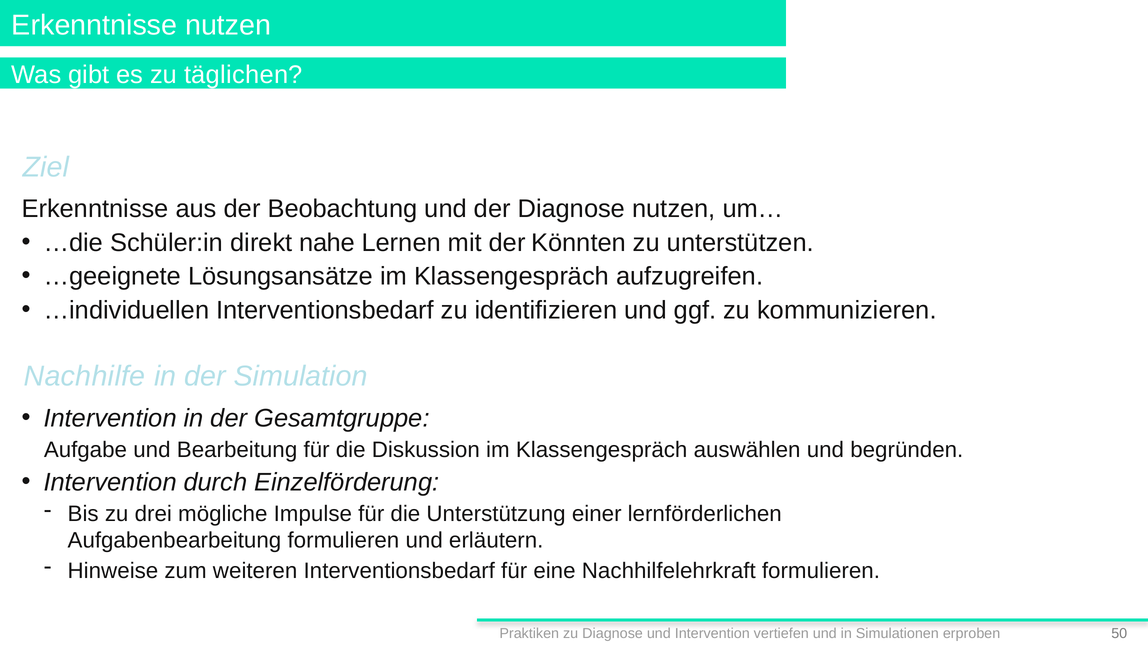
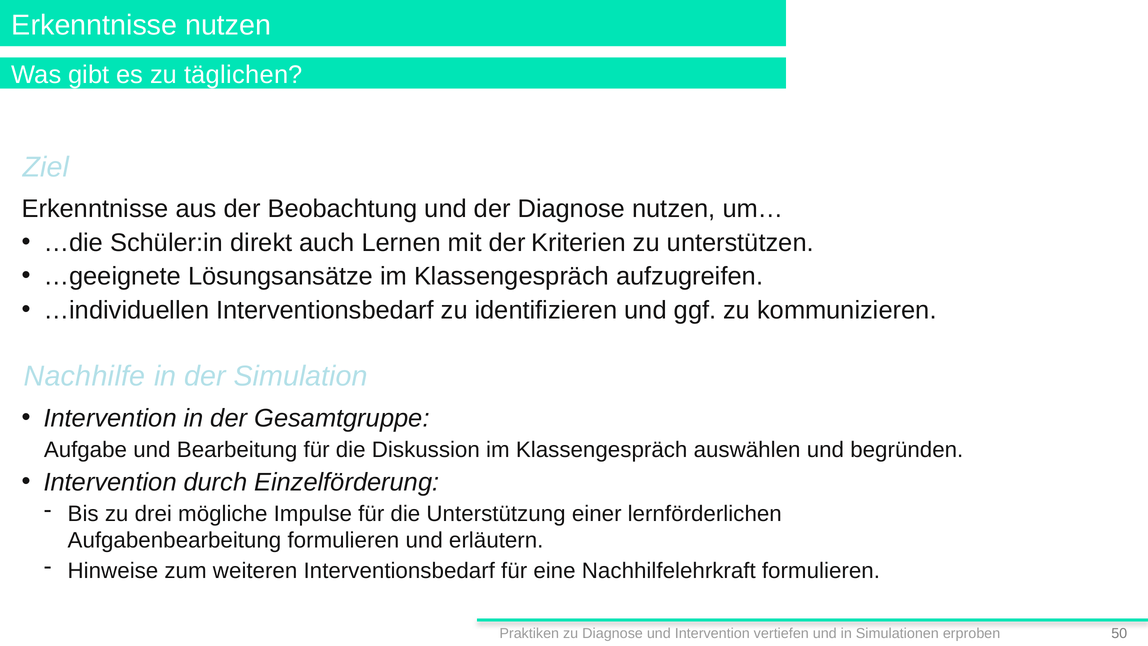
nahe: nahe -> auch (327, 243)
Könnten: Könnten -> Kriterien (579, 243)
